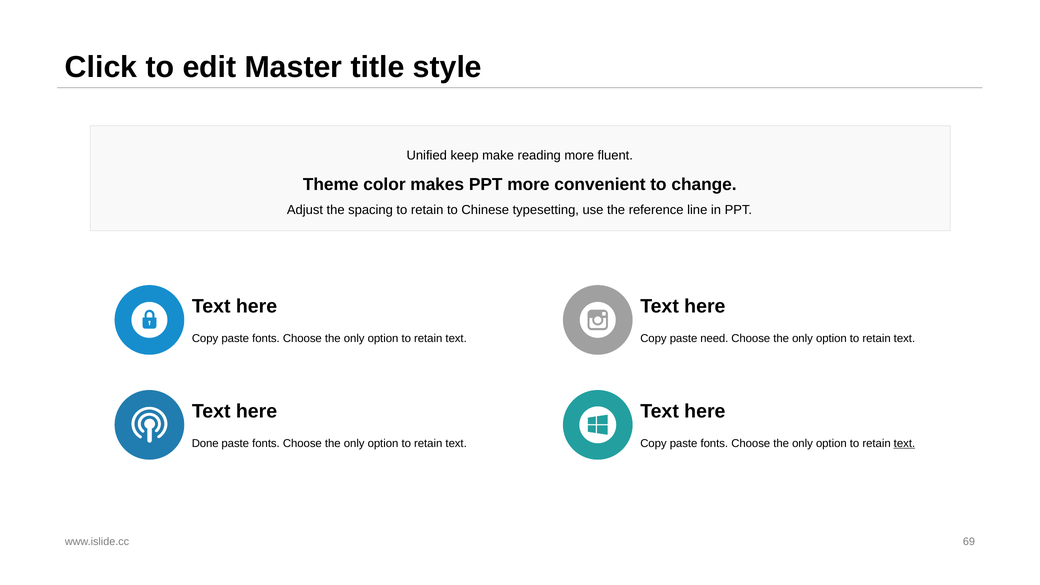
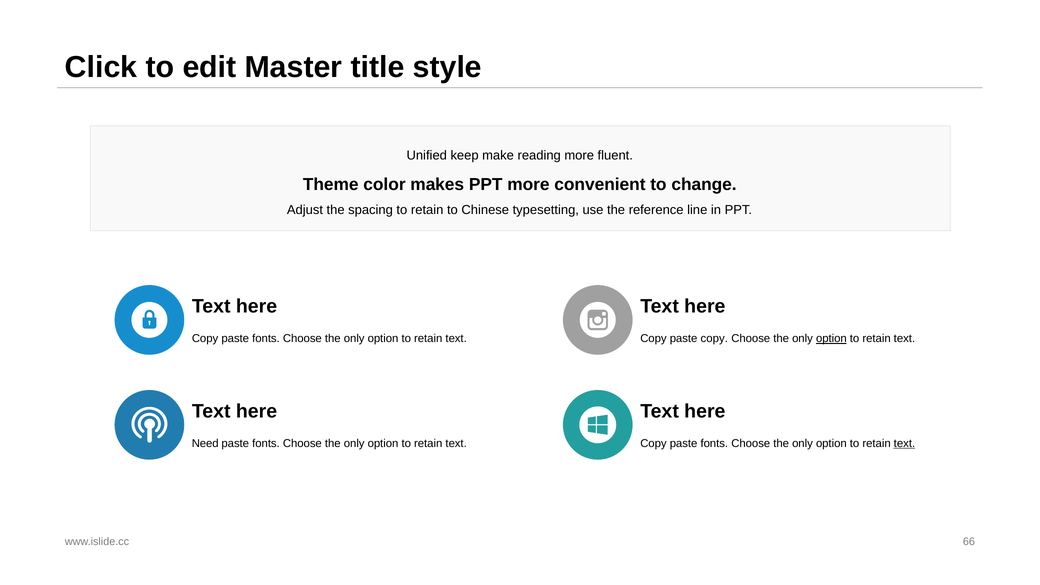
paste need: need -> copy (714, 339)
option underline: none -> present (831, 339)
Done: Done -> Need (205, 444)
69: 69 -> 66 (969, 542)
